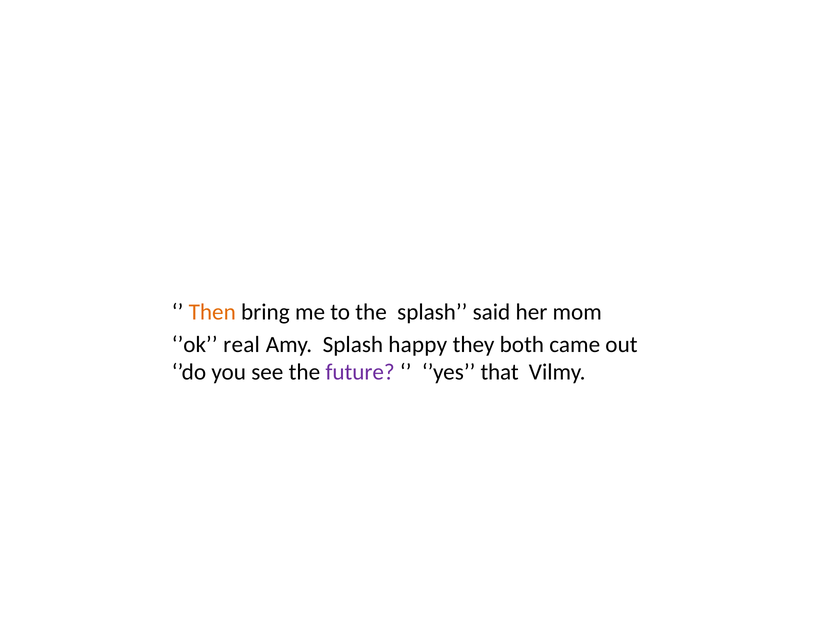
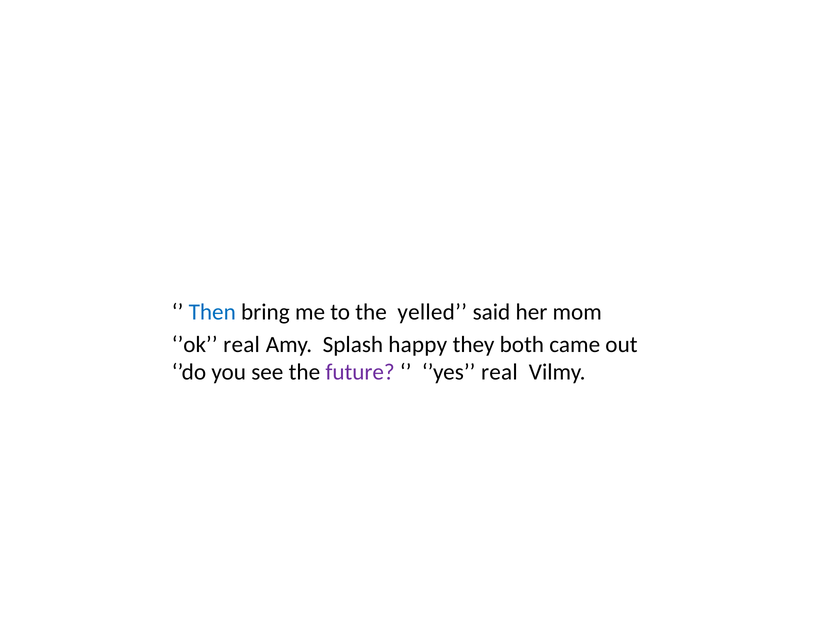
Then colour: orange -> blue (212, 312)
the splash: splash -> yelled (432, 312)
’yes that: that -> real (499, 372)
